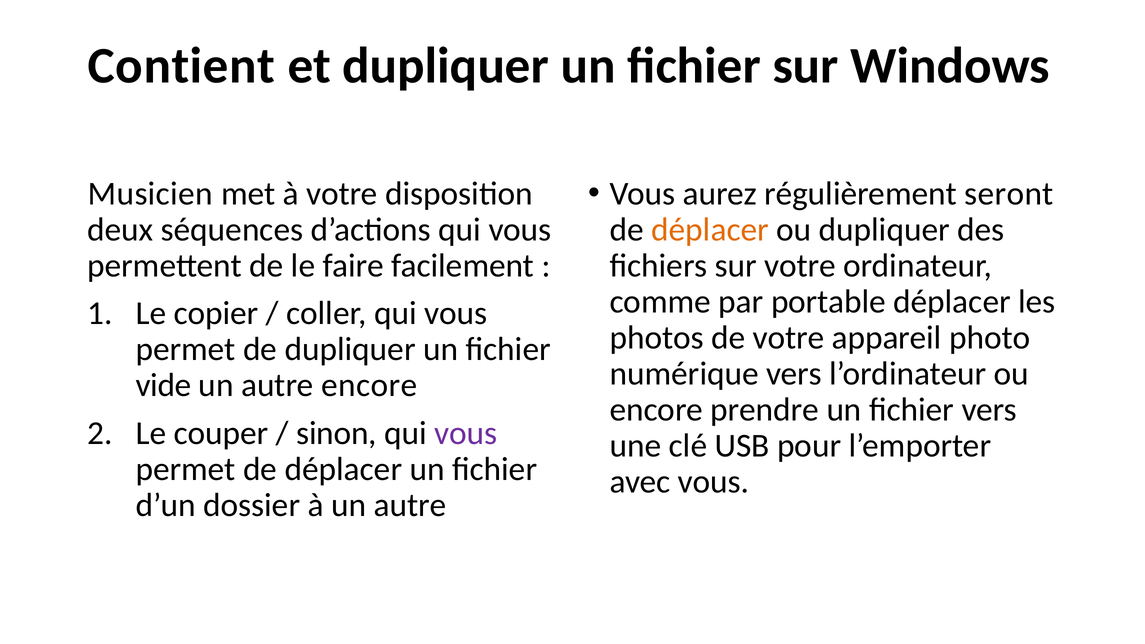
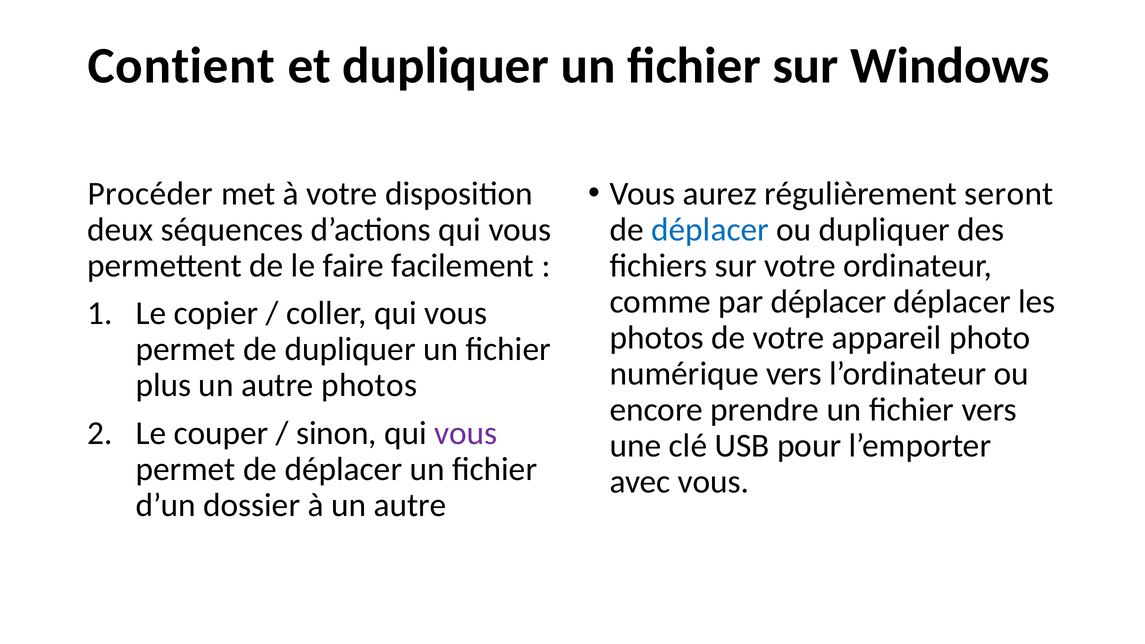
Musicien: Musicien -> Procéder (150, 194)
déplacer colour: orange -> blue (710, 230)
par portable: portable -> déplacer (829, 302)
vide: vide -> plus (163, 385)
autre encore: encore -> photos (369, 385)
